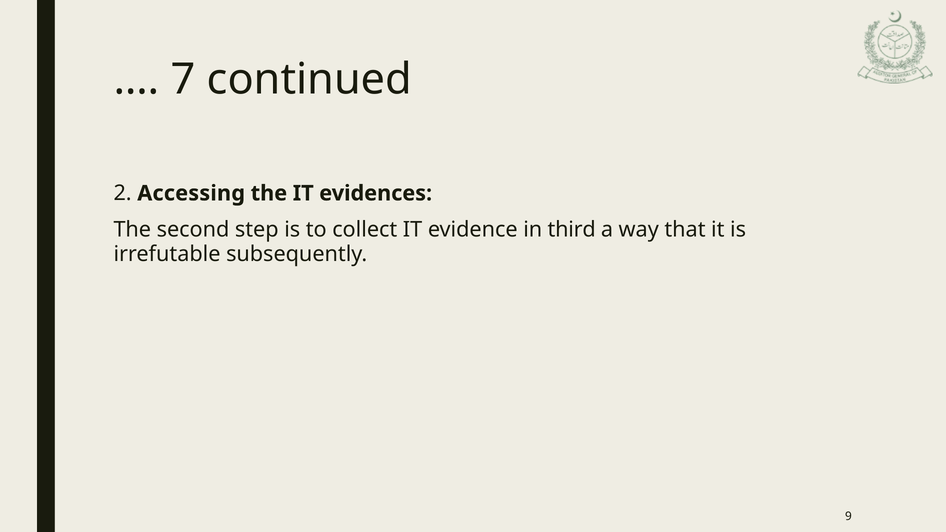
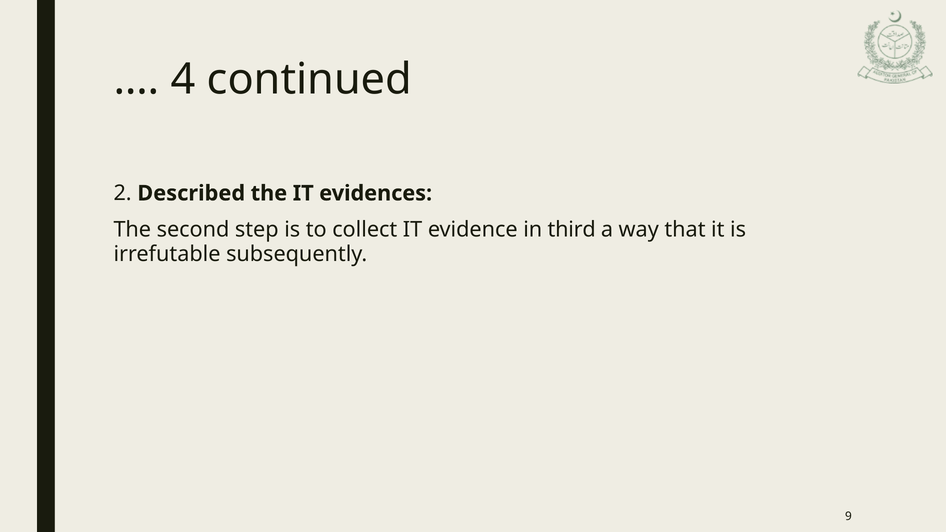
7: 7 -> 4 (183, 79)
Accessing: Accessing -> Described (191, 193)
